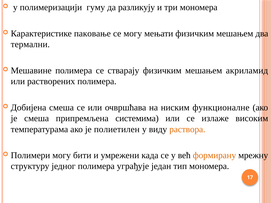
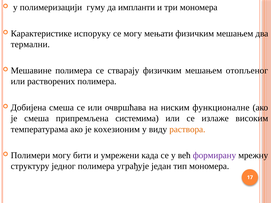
разликују: разликују -> импланти (137, 7)
паковање: паковање -> испоруку (92, 34)
акриламид: акриламид -> отопљеног (247, 71)
полиетилен: полиетилен -> кохезионим (117, 129)
формирану colour: orange -> purple (214, 156)
